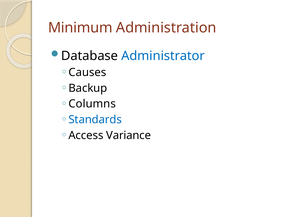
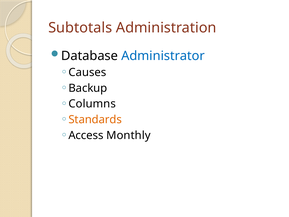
Minimum: Minimum -> Subtotals (80, 28)
Standards colour: blue -> orange (95, 119)
Variance: Variance -> Monthly (128, 135)
